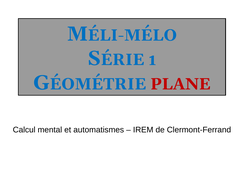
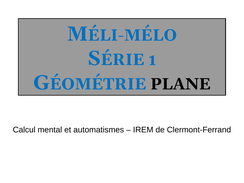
PLANE colour: red -> black (180, 84)
